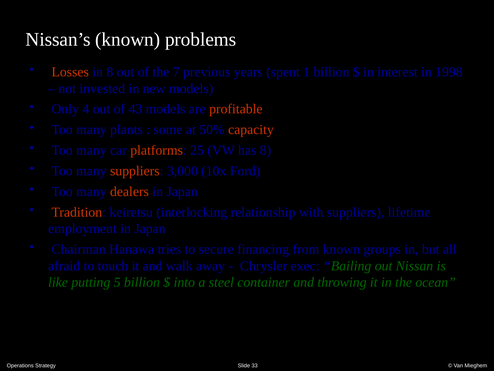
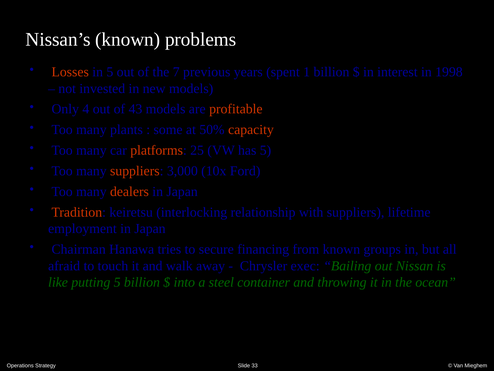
in 8: 8 -> 5 (110, 72)
has 8: 8 -> 5 (265, 150)
